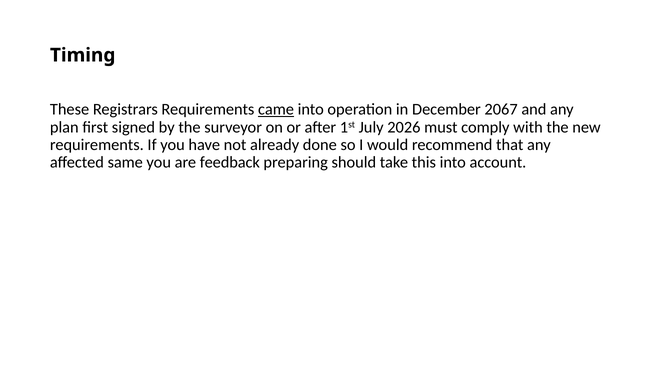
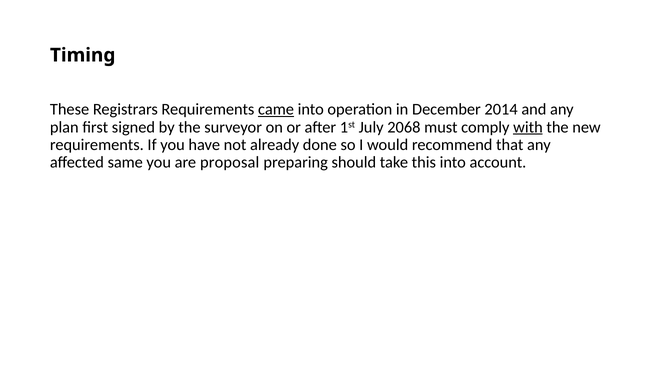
2067: 2067 -> 2014 (501, 109)
2026: 2026 -> 2068 (404, 127)
with underline: none -> present (528, 127)
feedback: feedback -> proposal (230, 162)
